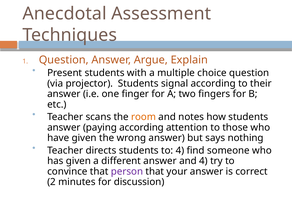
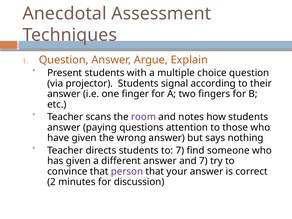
room colour: orange -> purple (144, 117)
paying according: according -> questions (142, 127)
to 4: 4 -> 7 (180, 150)
and 4: 4 -> 7 (203, 161)
